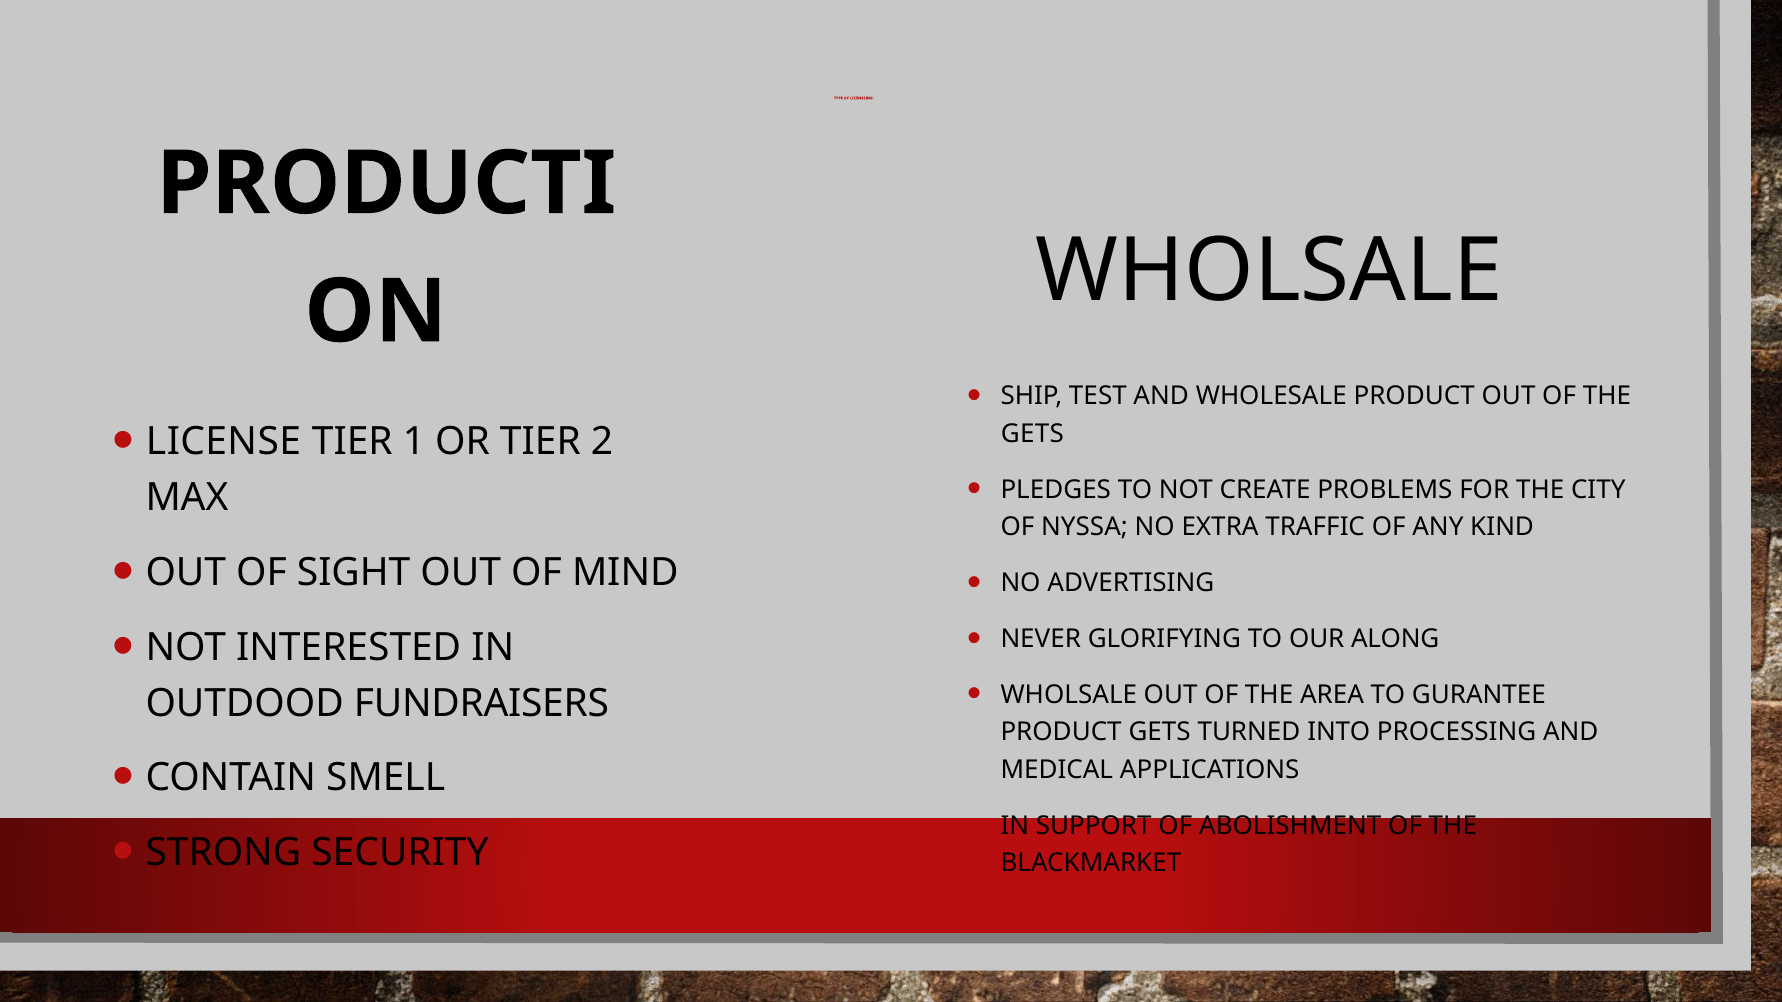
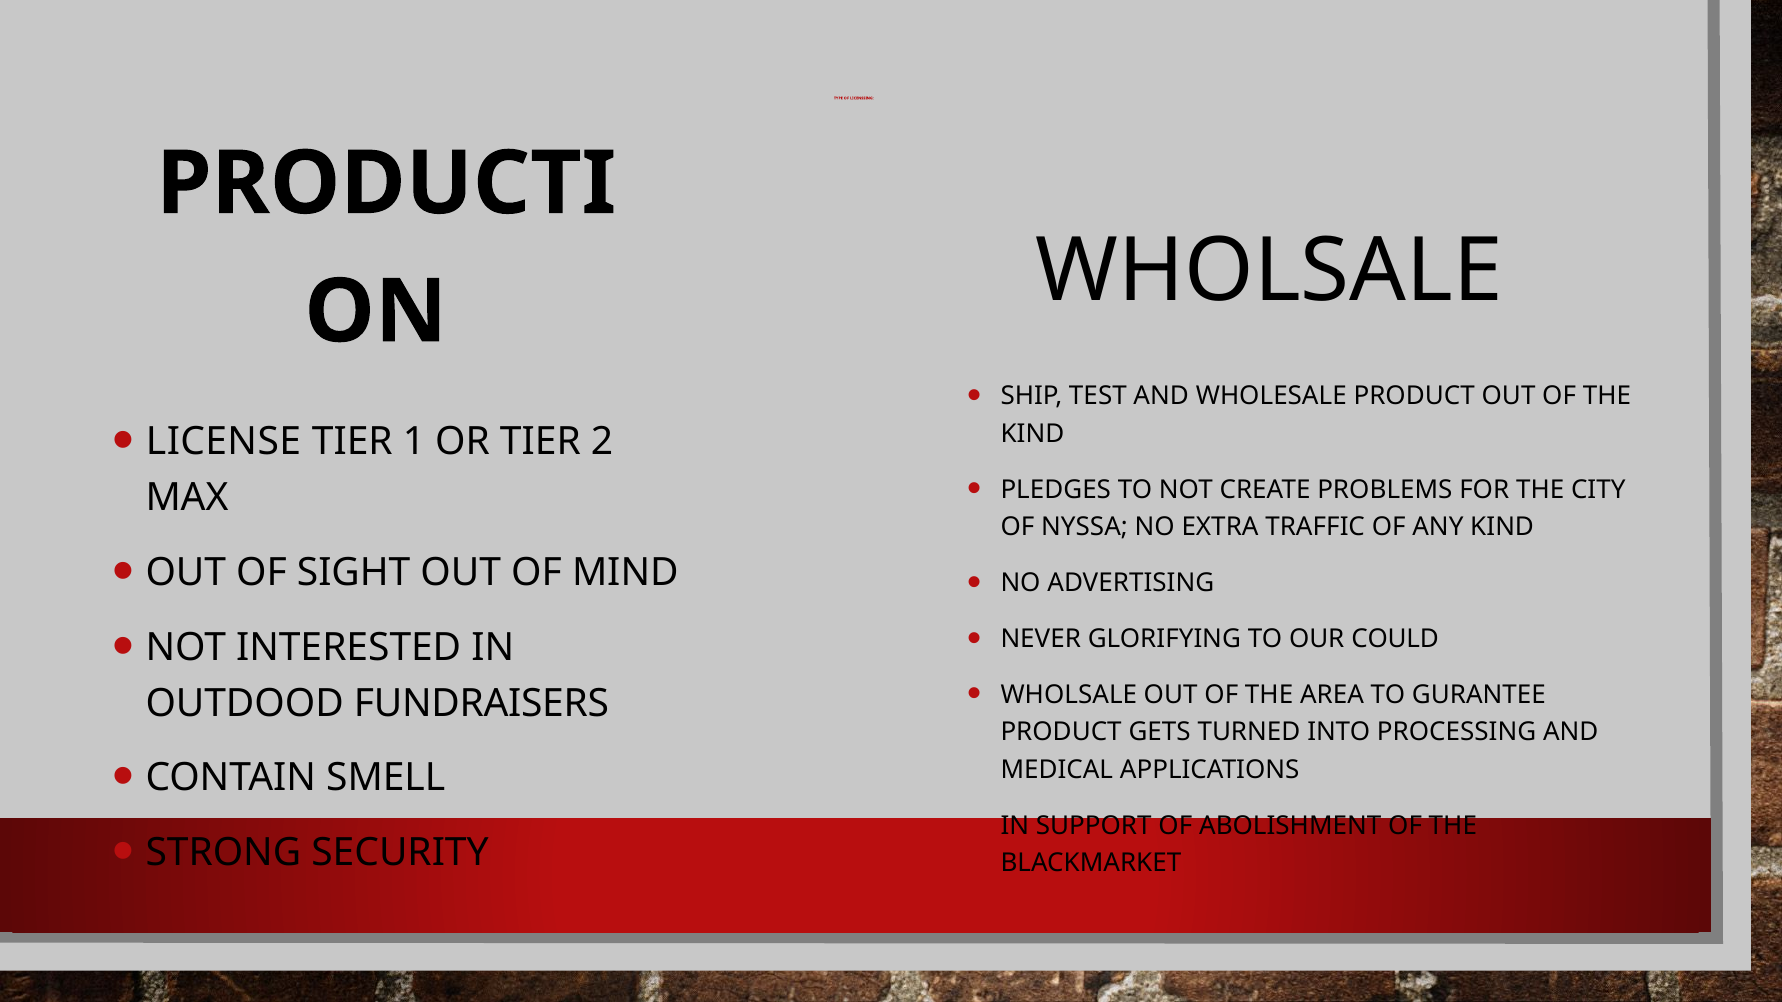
GETS: GETS -> KIND (1032, 434)
ALONG: ALONG -> COULD (1395, 639)
